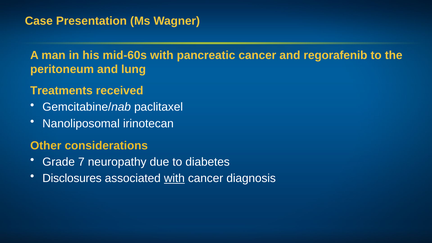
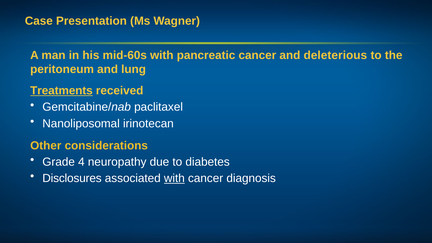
regorafenib: regorafenib -> deleterious (335, 55)
Treatments underline: none -> present (61, 91)
7: 7 -> 4 (81, 162)
